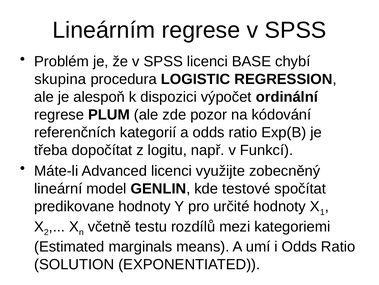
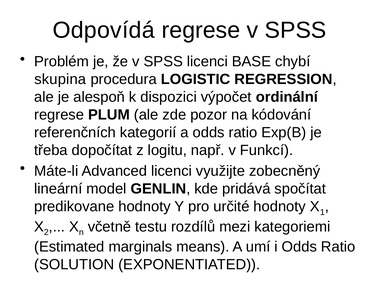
Lineárním: Lineárním -> Odpovídá (104, 30)
testové: testové -> pridává (246, 188)
